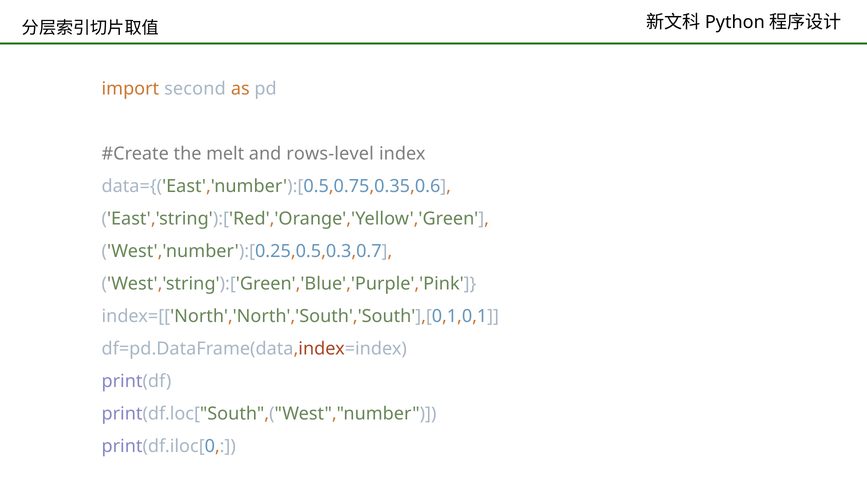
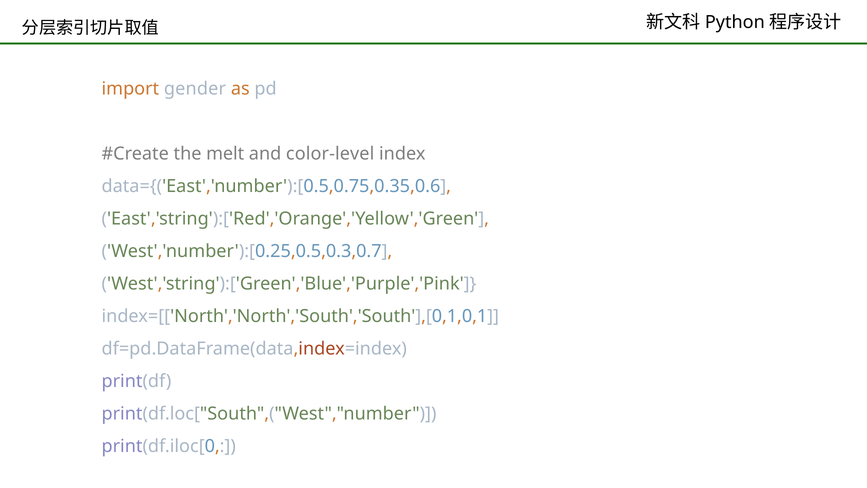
second: second -> gender (195, 89)
rows-level: rows-level -> color-level (330, 154)
